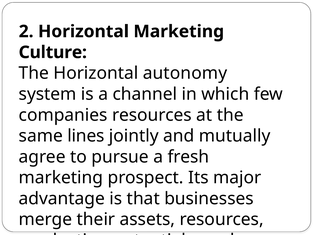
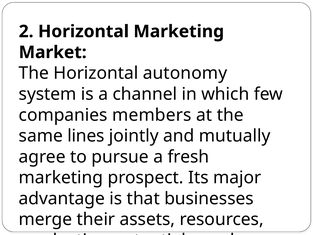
Culture: Culture -> Market (53, 52)
companies resources: resources -> members (152, 115)
